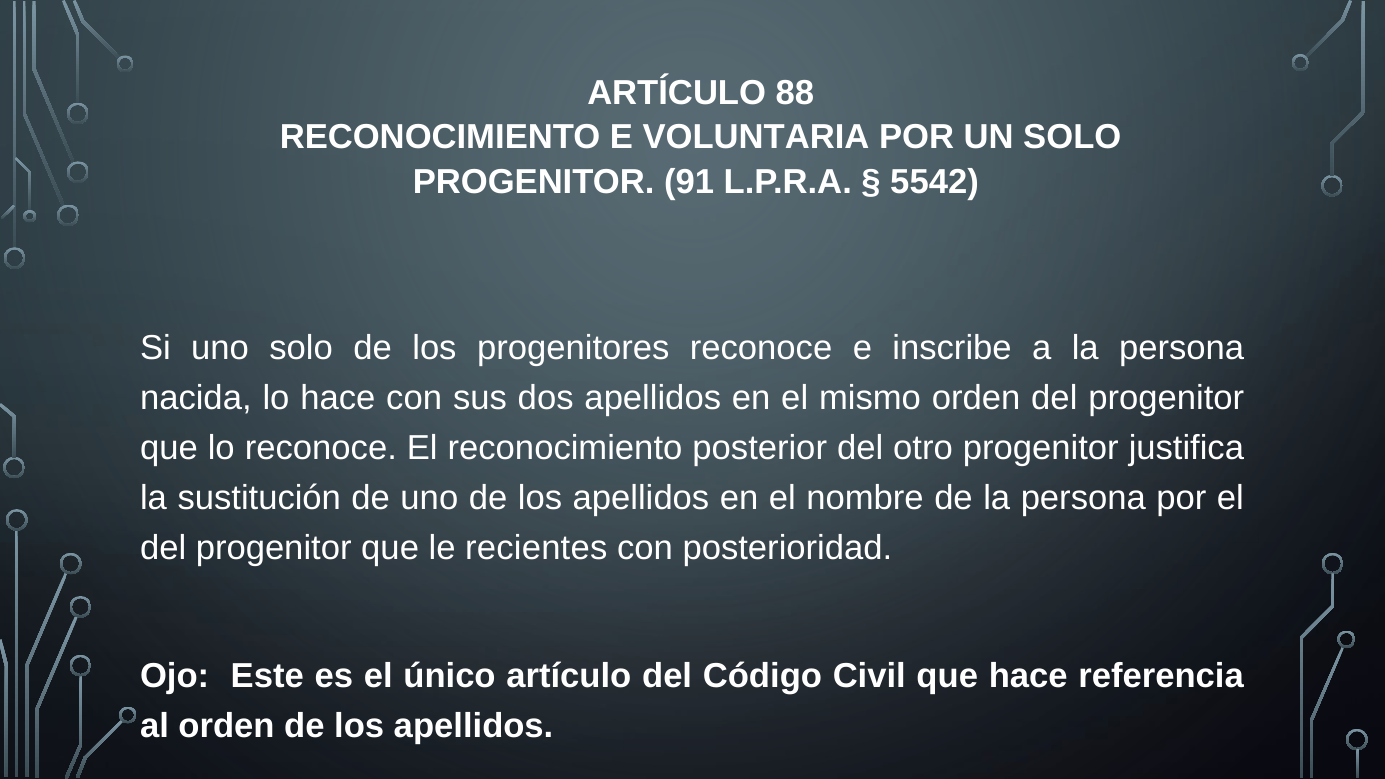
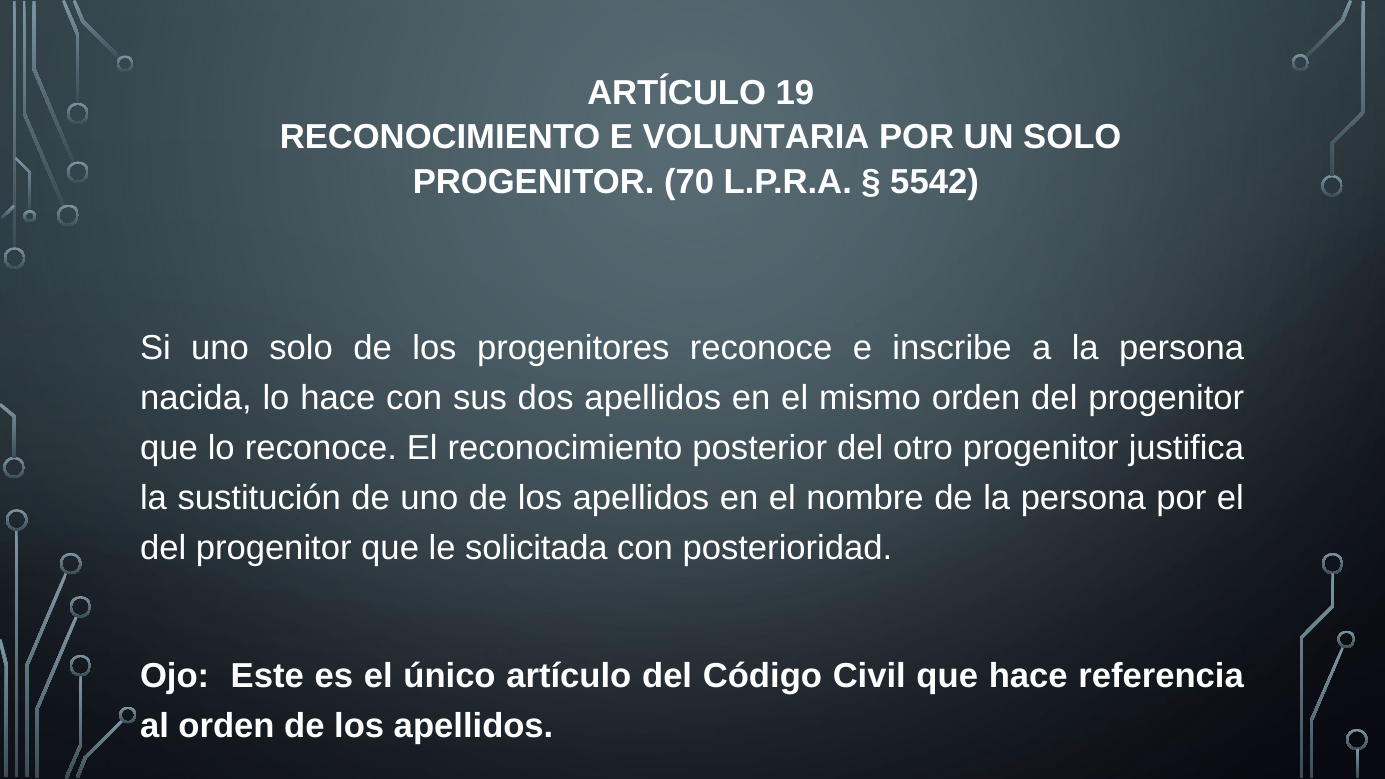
88: 88 -> 19 (795, 93)
91: 91 -> 70 (689, 182)
recientes: recientes -> solicitada (536, 548)
